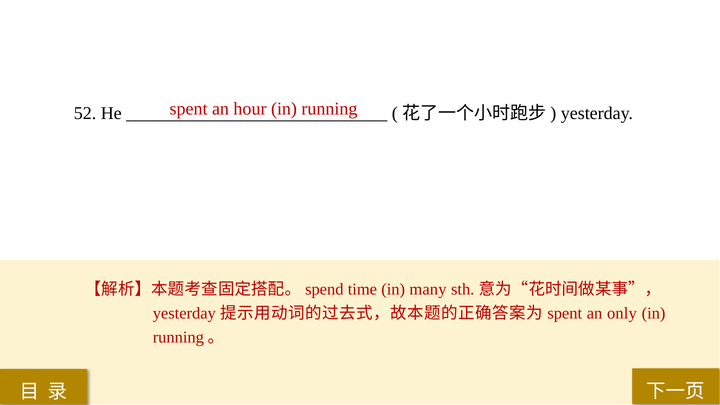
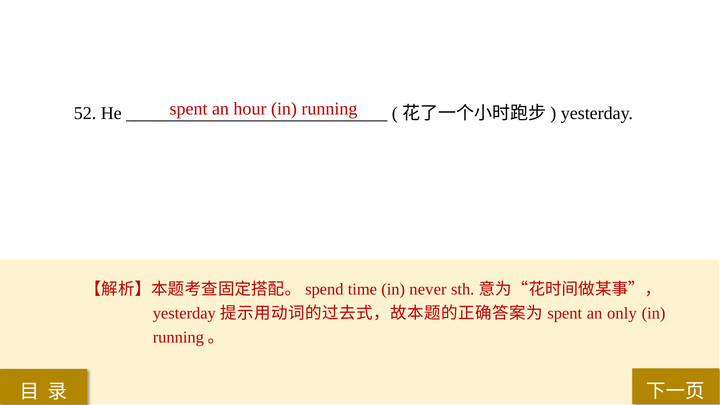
many: many -> never (428, 289)
